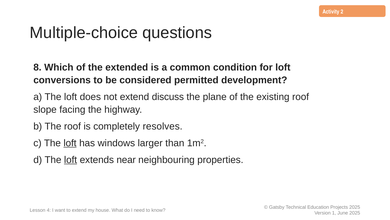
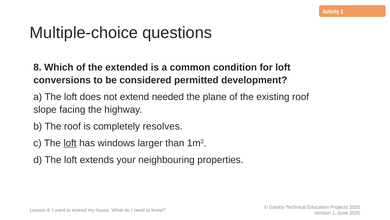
discuss: discuss -> needed (168, 97)
loft underline: present -> none (71, 159)
near: near -> your (126, 159)
